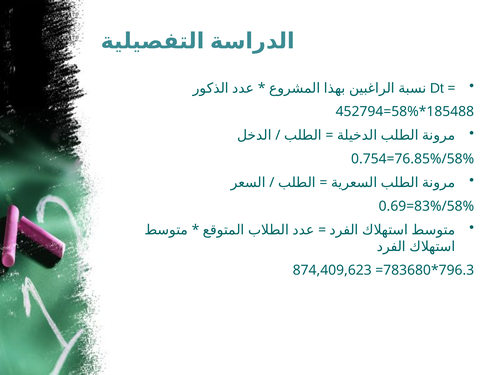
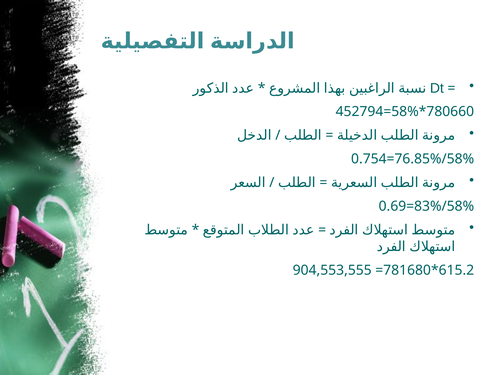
185488: 185488 -> 780660 (450, 112)
874,409,623: 874,409,623 -> 904,553,555 (332, 270)
783680: 783680 -> 781680 (407, 270)
796.3: 796.3 -> 615.2 (456, 270)
